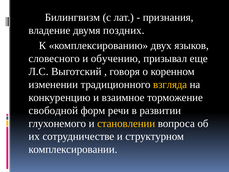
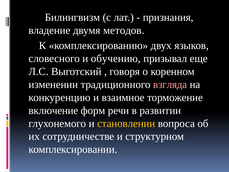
поздних: поздних -> методов (124, 30)
взгляда colour: yellow -> pink (170, 84)
свободной: свободной -> включение (53, 110)
